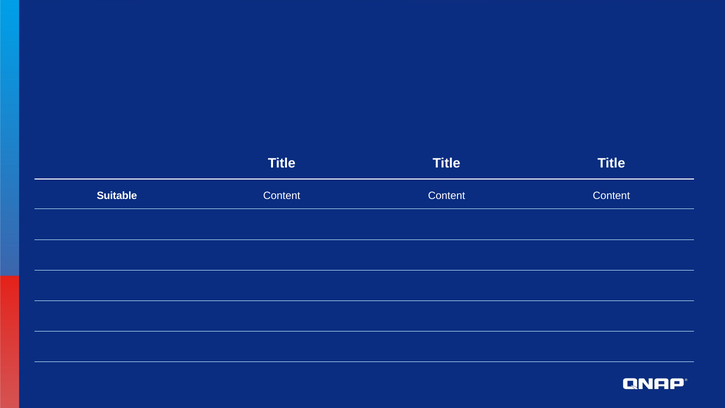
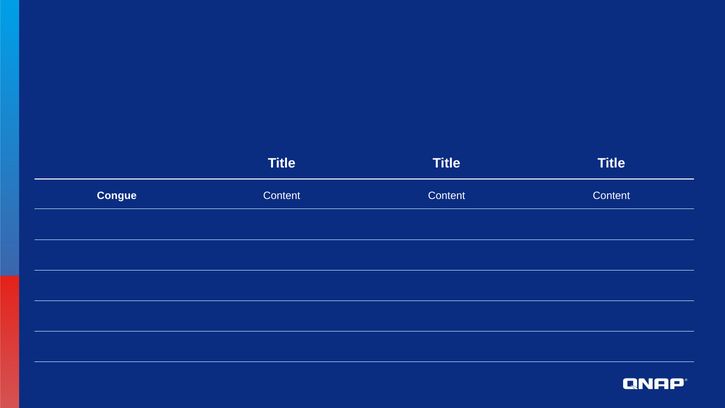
Suitable: Suitable -> Congue (117, 196)
